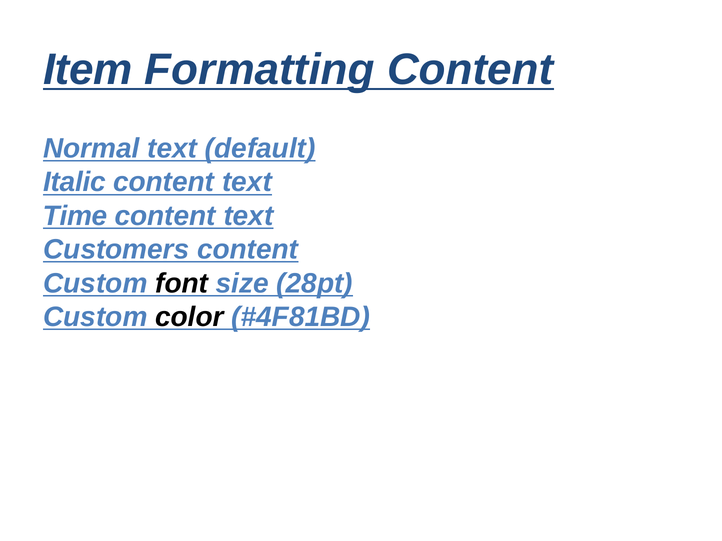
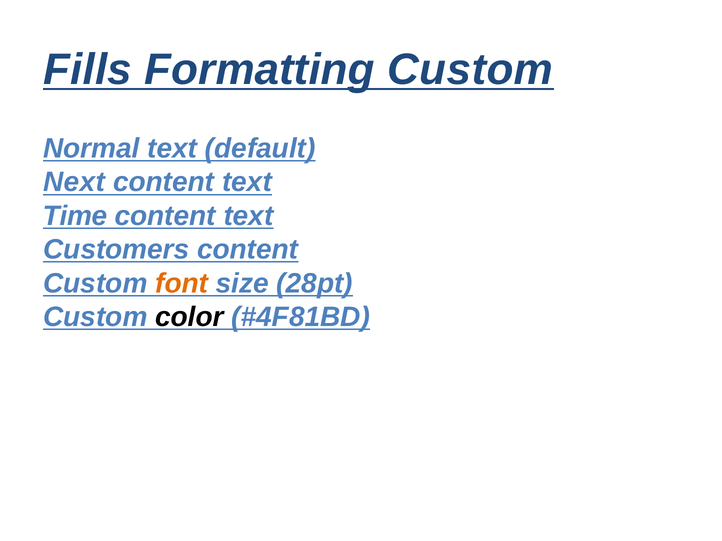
Item: Item -> Fills (88, 70)
Formatting Content: Content -> Custom (470, 70)
Italic: Italic -> Next (74, 182)
font colour: black -> orange (182, 284)
